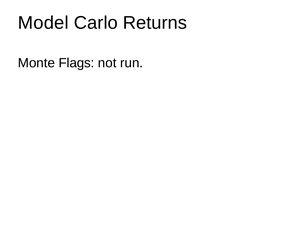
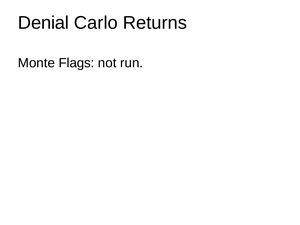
Model: Model -> Denial (43, 23)
